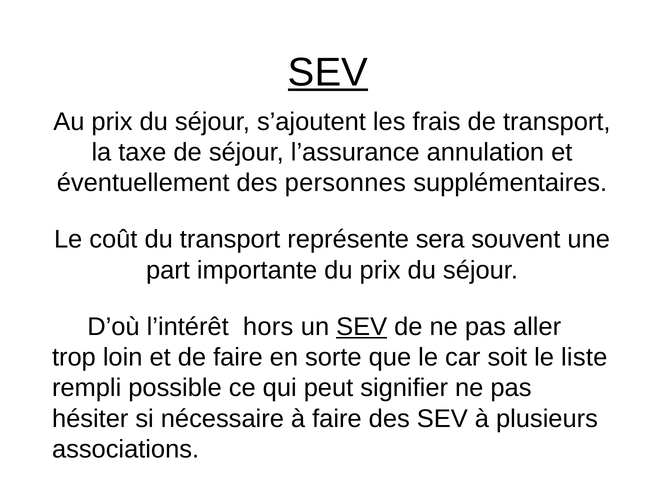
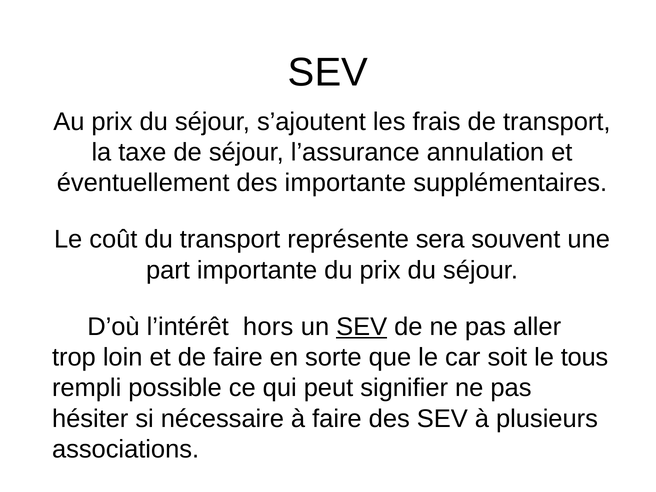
SEV underline: present -> none (328, 73)
des personnes: personnes -> importante (345, 183)
liste: liste -> tous (584, 357)
